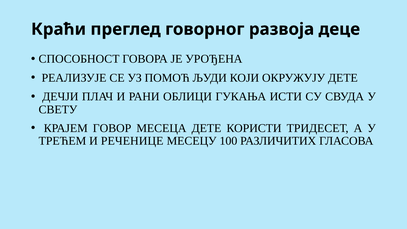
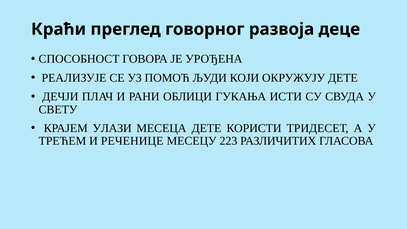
ГОВОР: ГОВОР -> УЛАЗИ (112, 128)
100: 100 -> 223 (228, 141)
